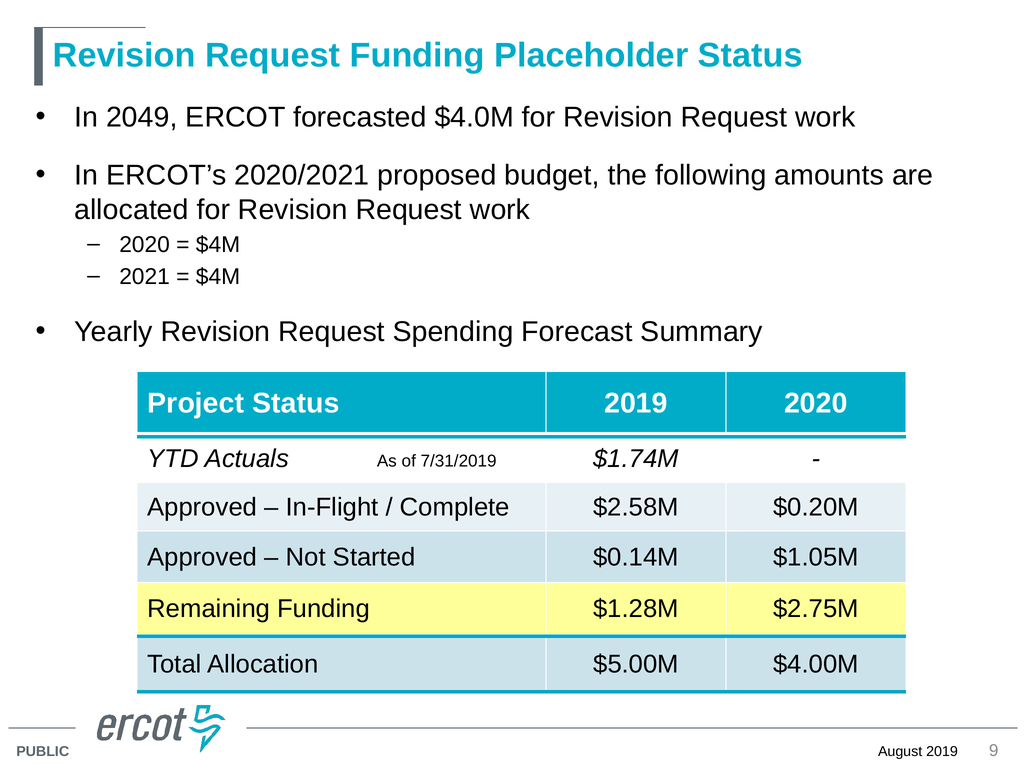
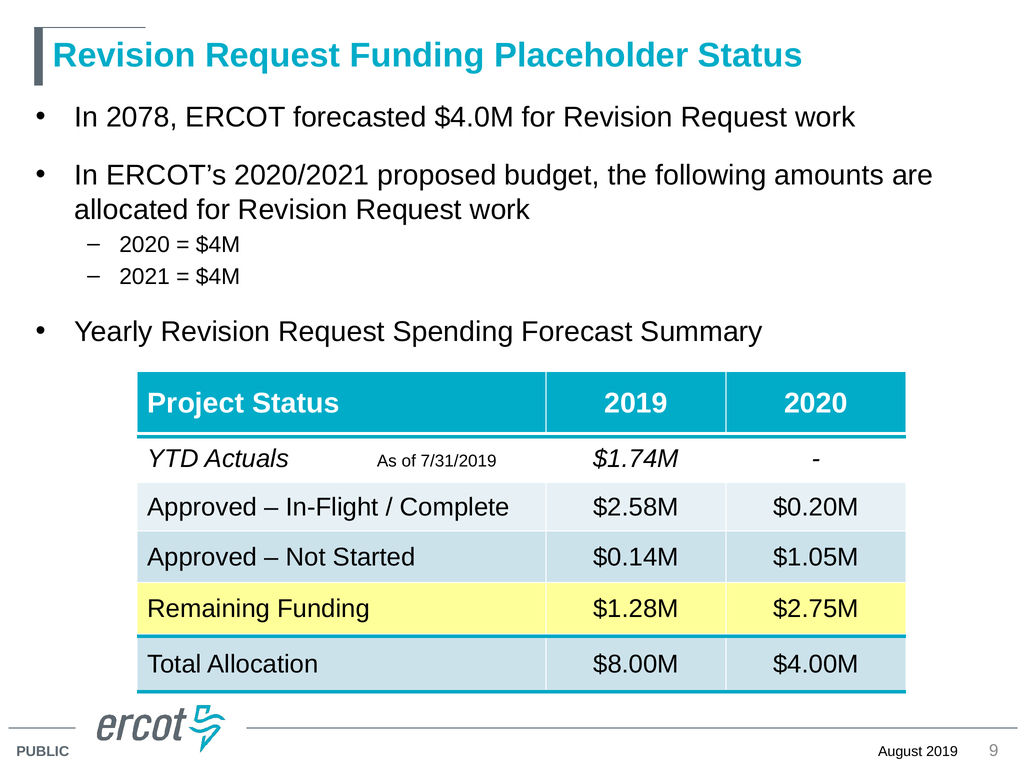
2049: 2049 -> 2078 (142, 117)
$5.00M: $5.00M -> $8.00M (636, 664)
